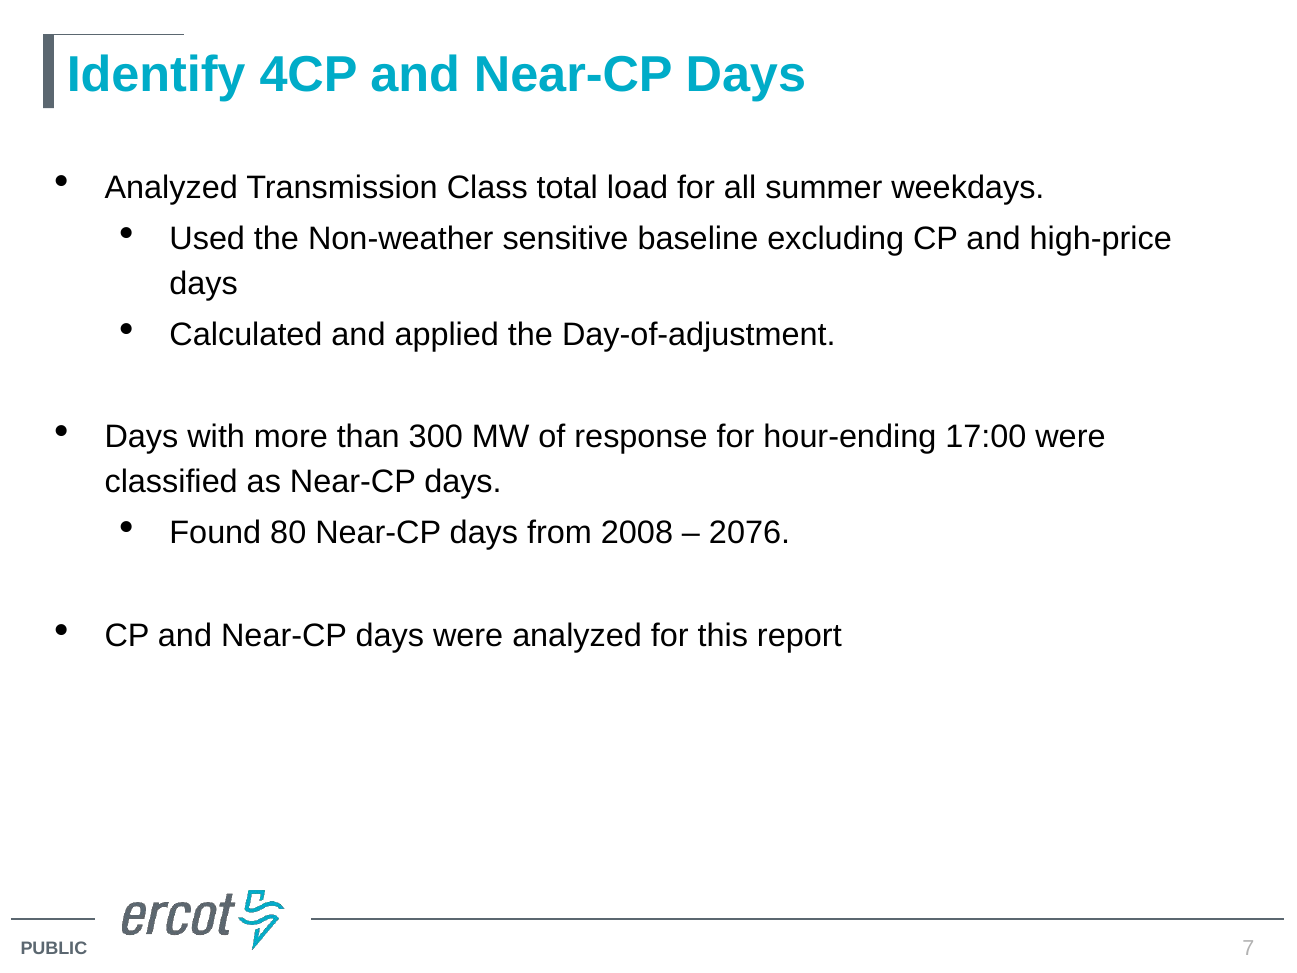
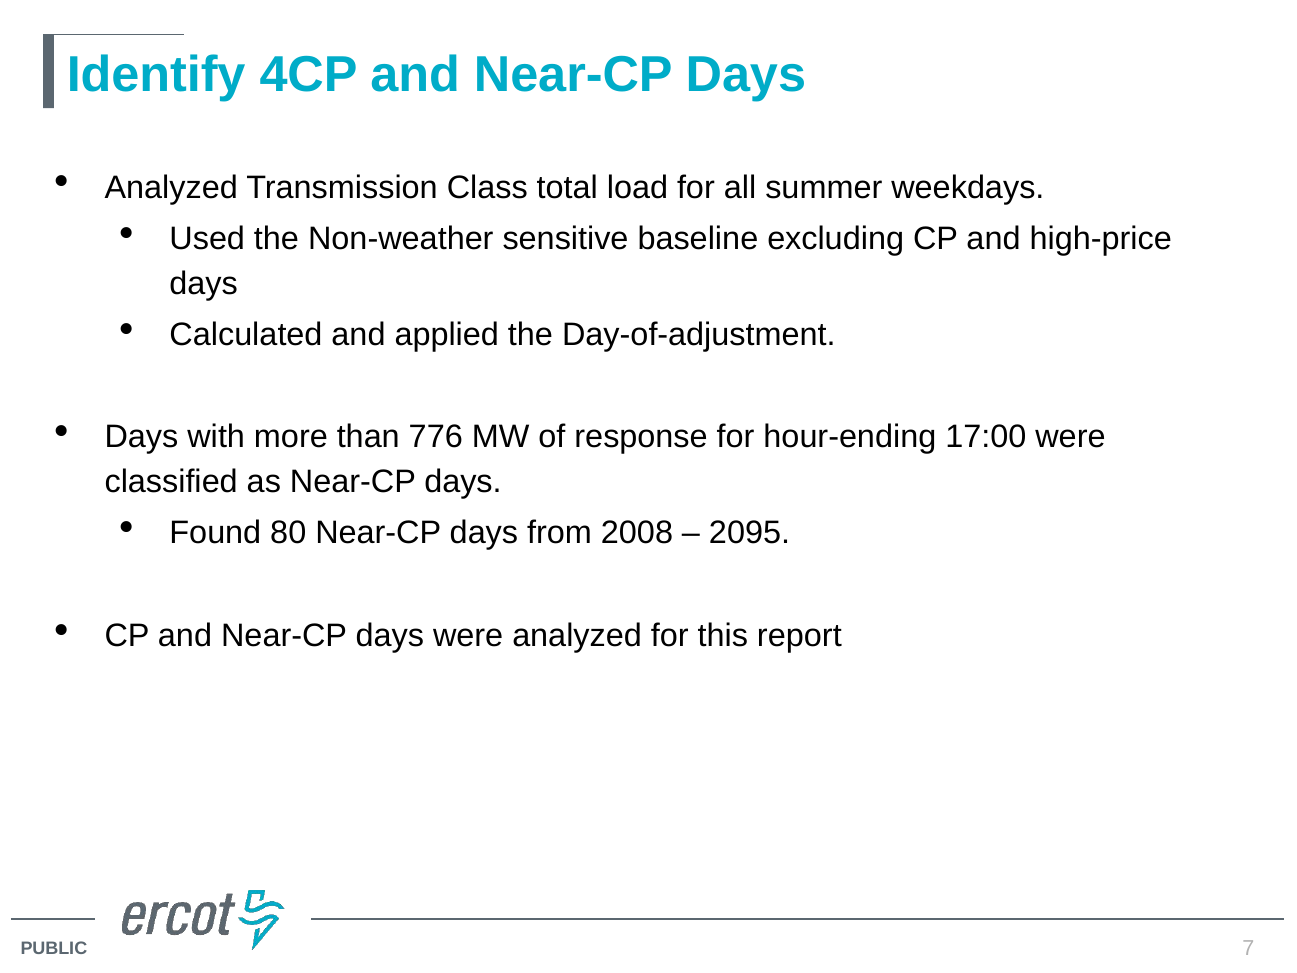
300: 300 -> 776 (436, 437)
2076: 2076 -> 2095 (750, 533)
